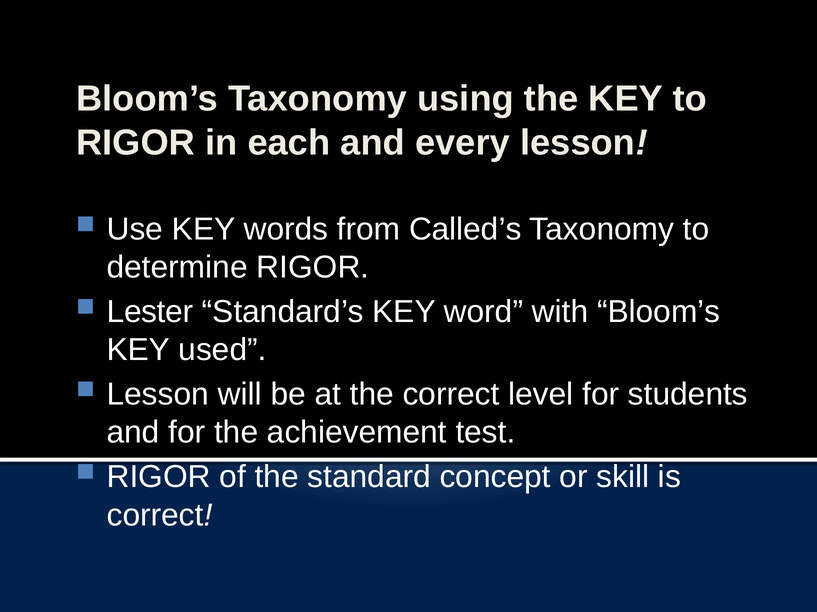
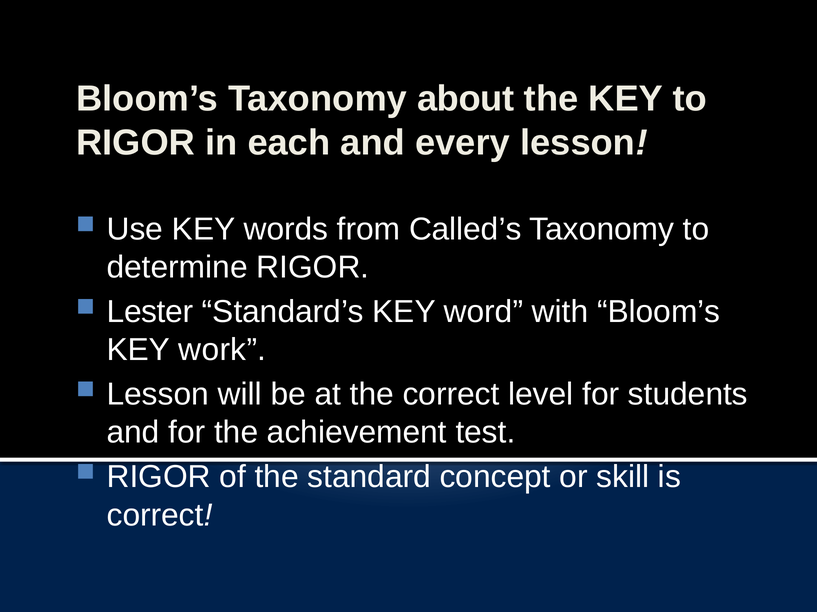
using: using -> about (466, 99)
used: used -> work (222, 350)
